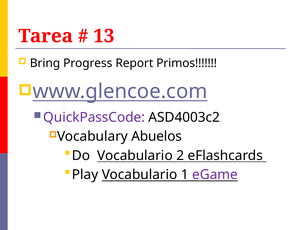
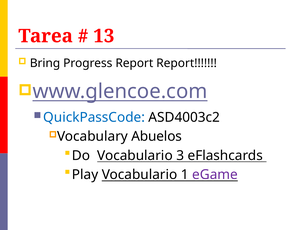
Report Primos: Primos -> Report (187, 63)
QuickPassCode colour: purple -> blue (94, 117)
2: 2 -> 3 (180, 155)
